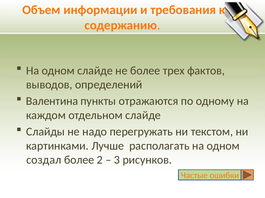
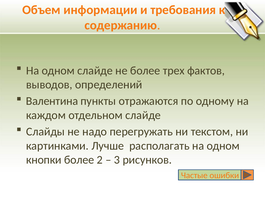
создал: создал -> кнопки (44, 160)
